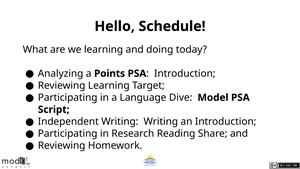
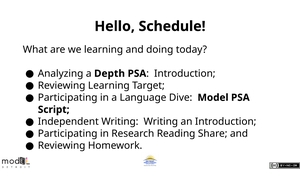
Points: Points -> Depth (110, 73)
